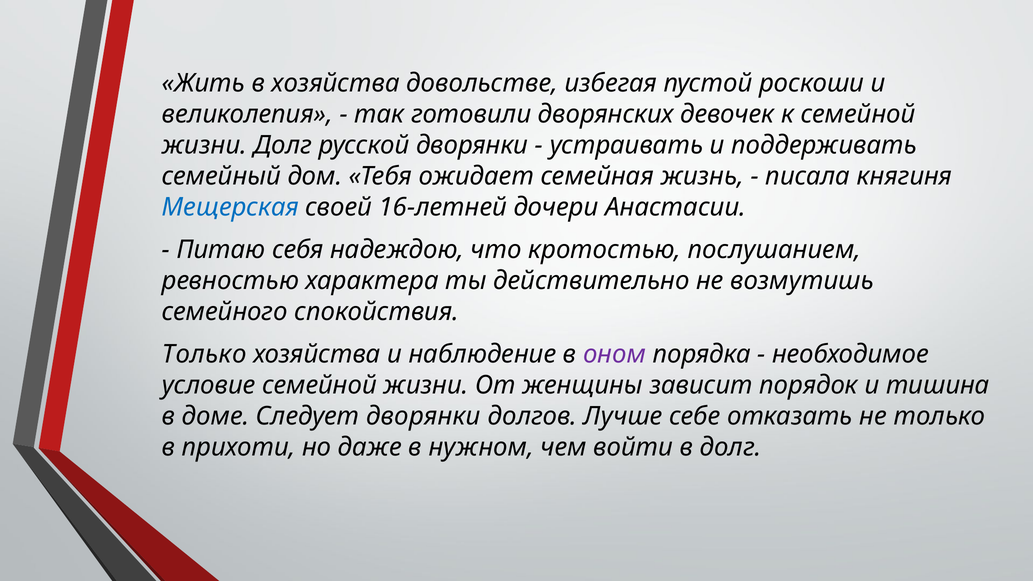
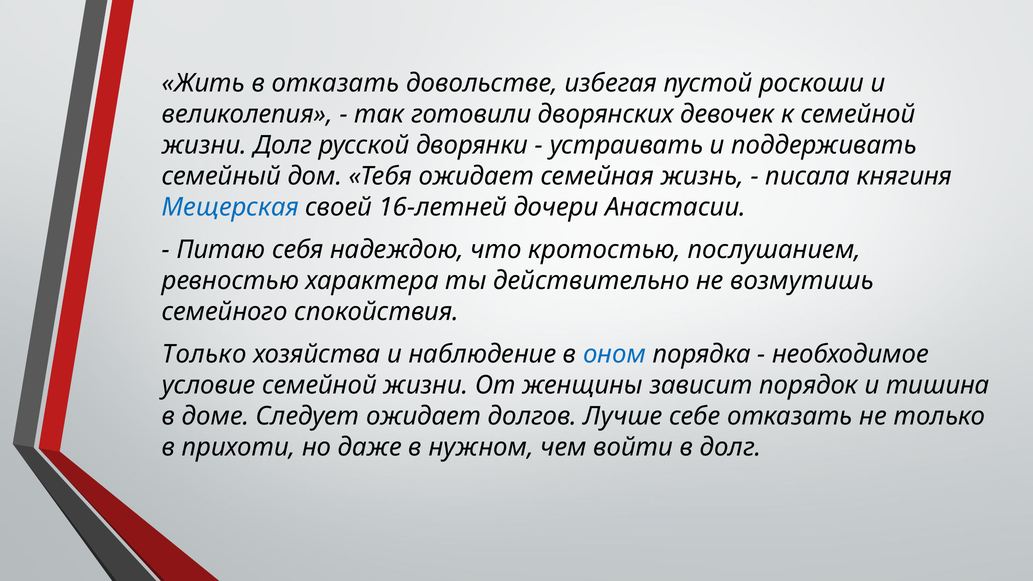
в хозяйства: хозяйства -> отказать (336, 83)
оном colour: purple -> blue (614, 354)
Следует дворянки: дворянки -> ожидает (424, 416)
